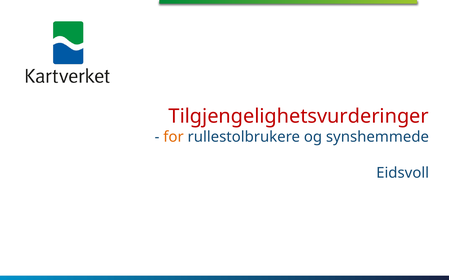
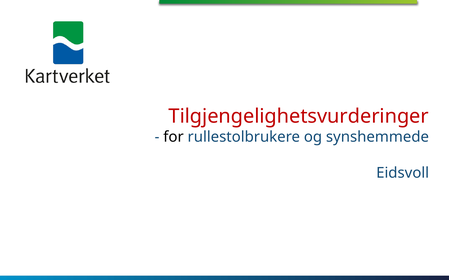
for colour: orange -> black (174, 137)
